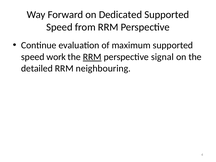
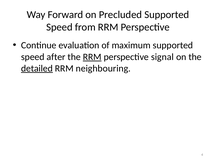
Dedicated: Dedicated -> Precluded (120, 15)
work: work -> after (56, 57)
detailed underline: none -> present (37, 68)
